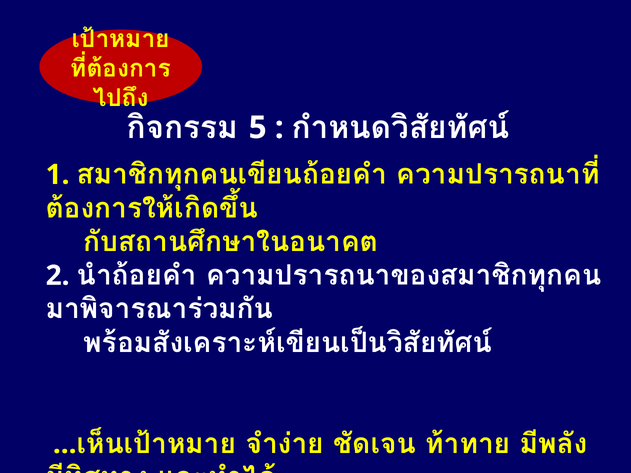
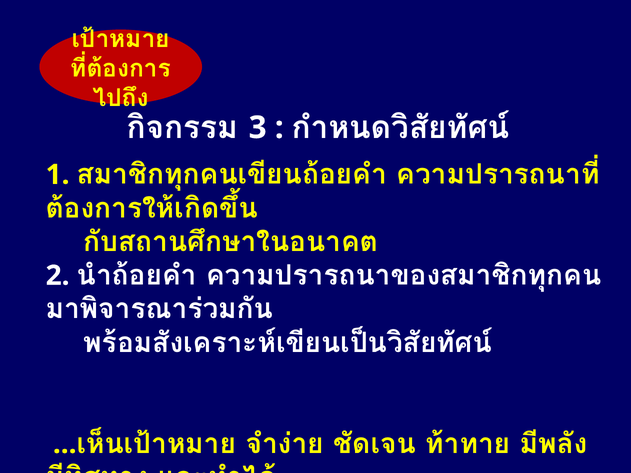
5: 5 -> 3 (258, 128)
